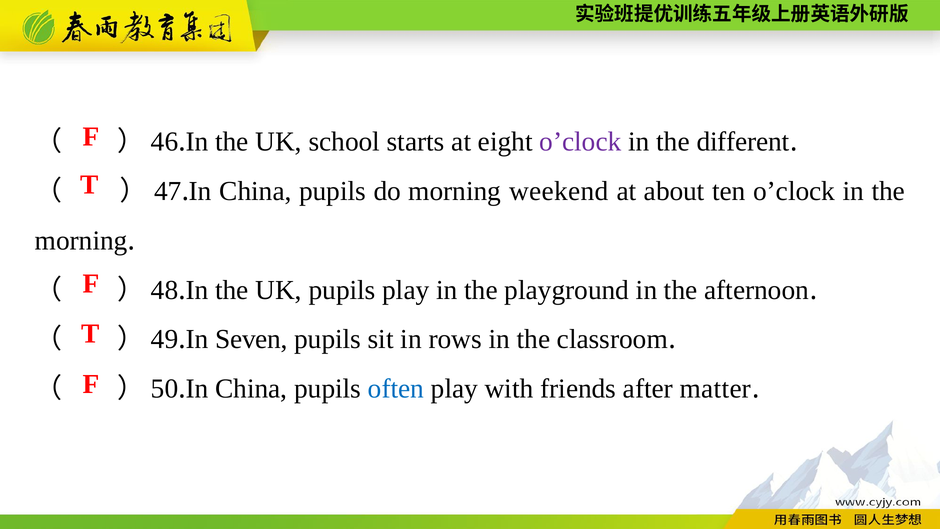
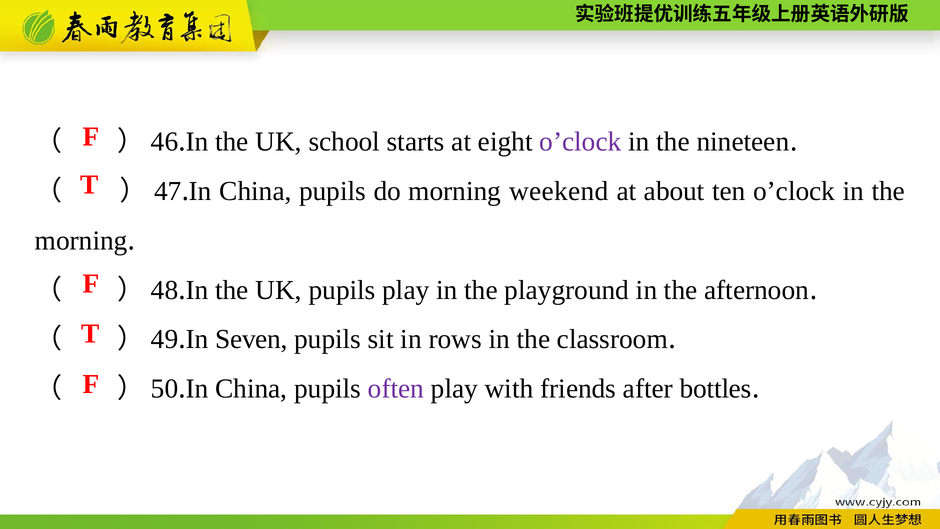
different: different -> nineteen (743, 142)
often colour: blue -> purple (396, 389)
matter: matter -> bottles (716, 389)
